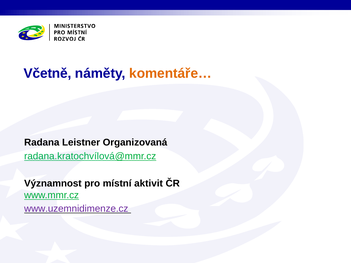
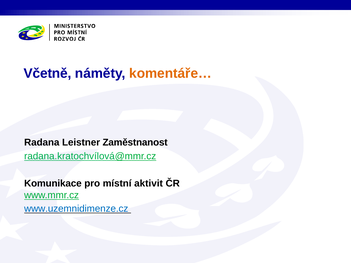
Organizovaná: Organizovaná -> Zaměstnanost (135, 143)
Významnost: Významnost -> Komunikace (53, 184)
www.uzemnidimenze.cz colour: purple -> blue (76, 209)
